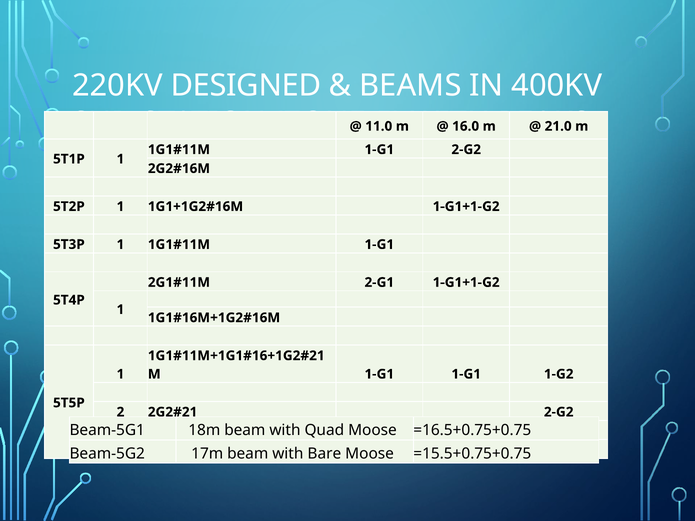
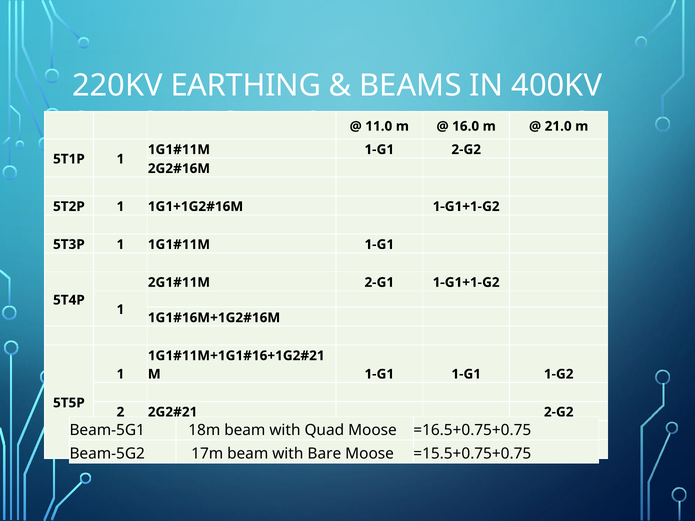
DESIGNED: DESIGNED -> EARTHING (246, 85)
